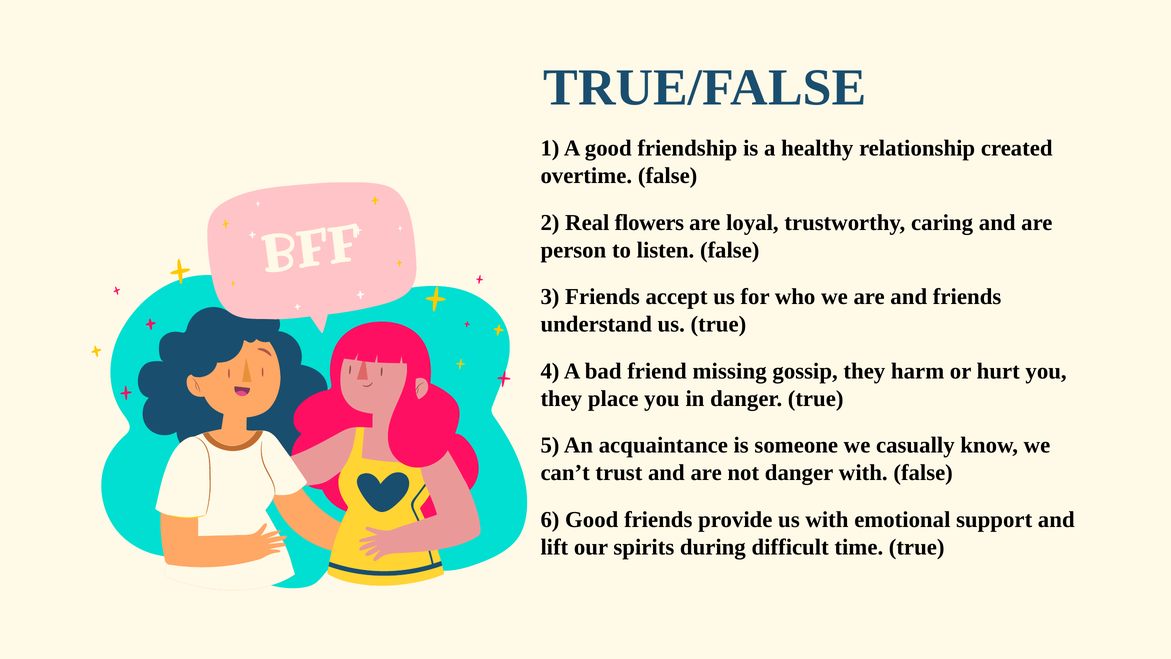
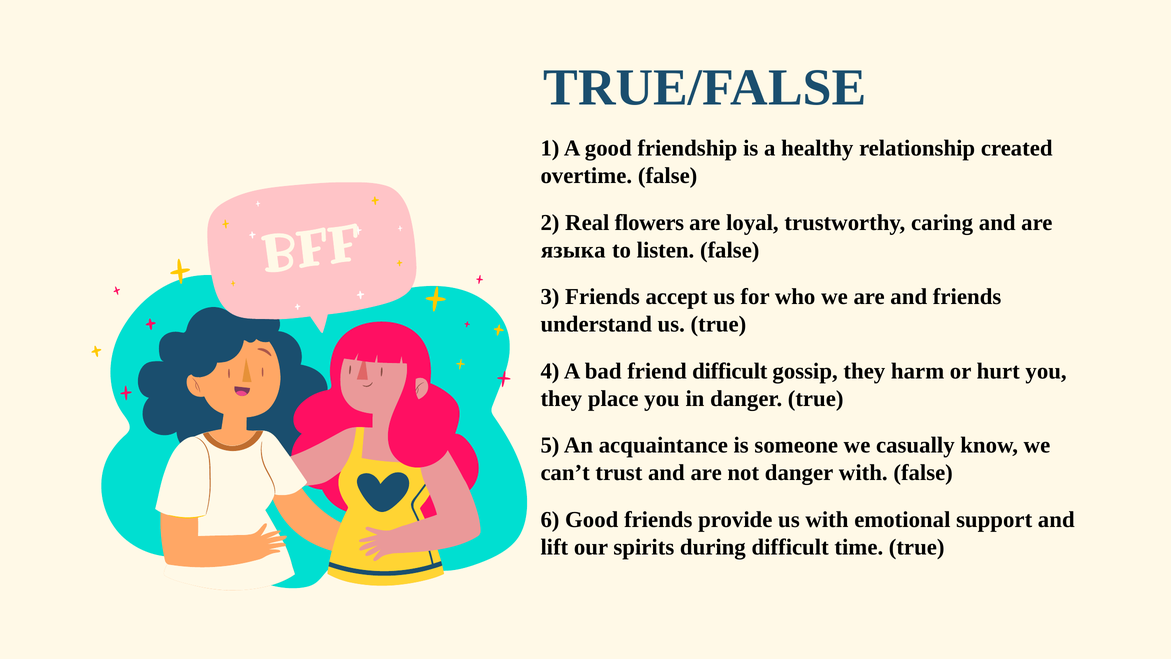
person: person -> языка (573, 250)
friend missing: missing -> difficult (730, 371)
